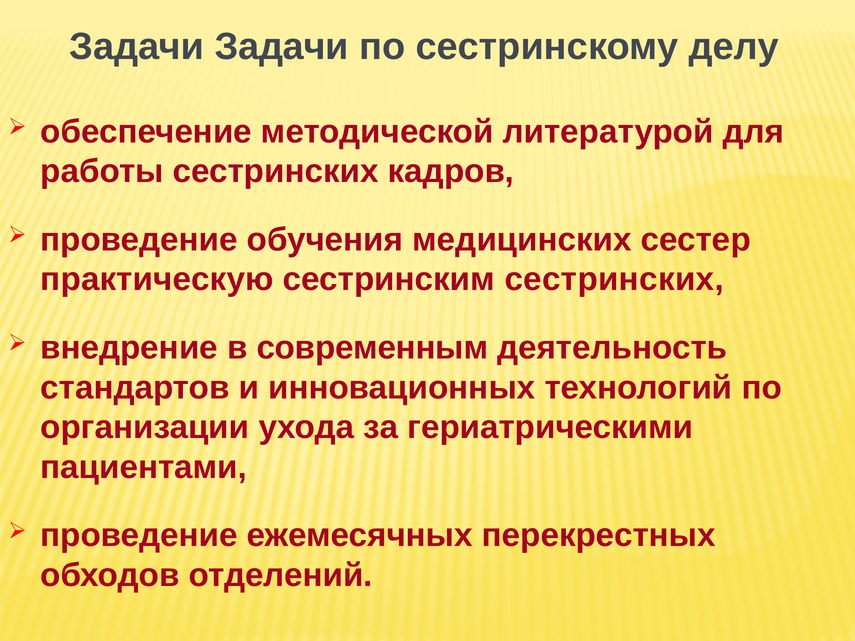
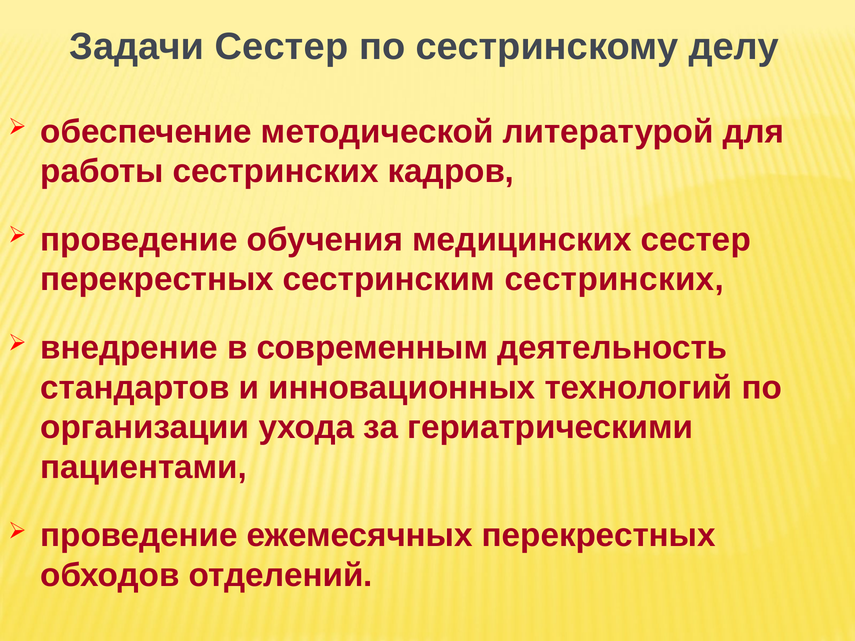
Задачи Задачи: Задачи -> Сестер (281, 47)
практическую: практическую -> перекрестных (157, 280)
